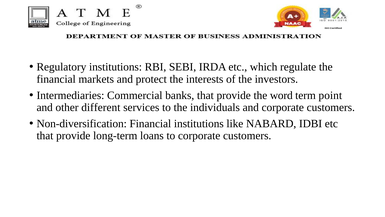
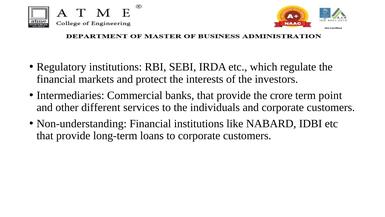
word: word -> crore (281, 95)
Non-diversification: Non-diversification -> Non-understanding (82, 123)
